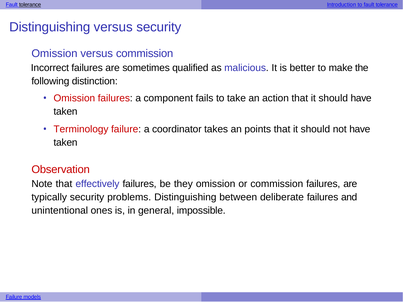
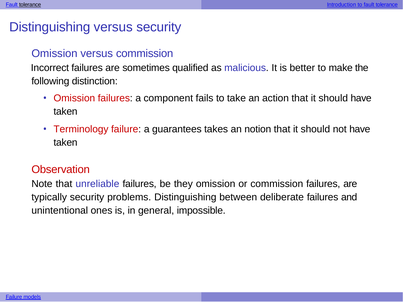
coordinator: coordinator -> guarantees (177, 129)
points: points -> notion (258, 129)
effectively: effectively -> unreliable (97, 184)
